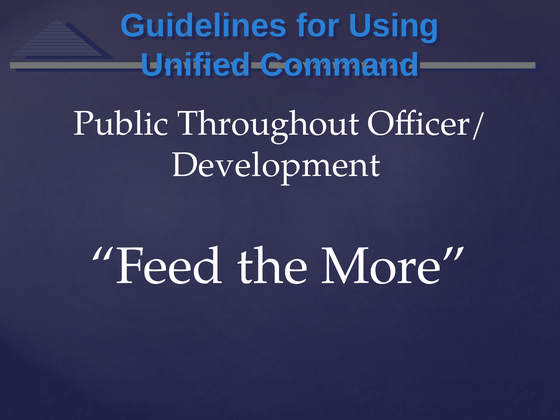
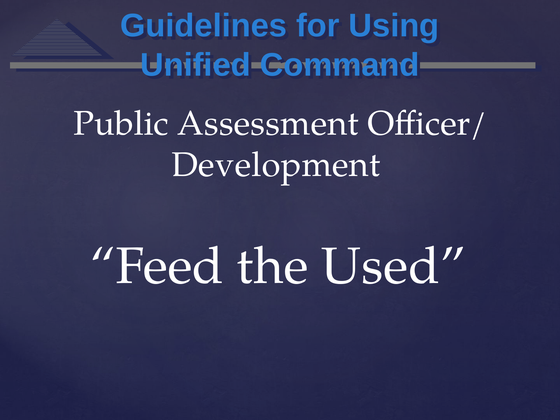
Throughout: Throughout -> Assessment (268, 124)
More: More -> Used (393, 266)
